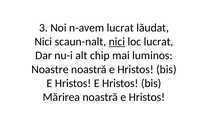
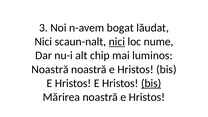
n-avem lucrat: lucrat -> bogat (120, 28)
loc lucrat: lucrat -> nume (159, 42)
Noastre: Noastre -> Noastră (50, 69)
bis underline: none -> present (151, 83)
